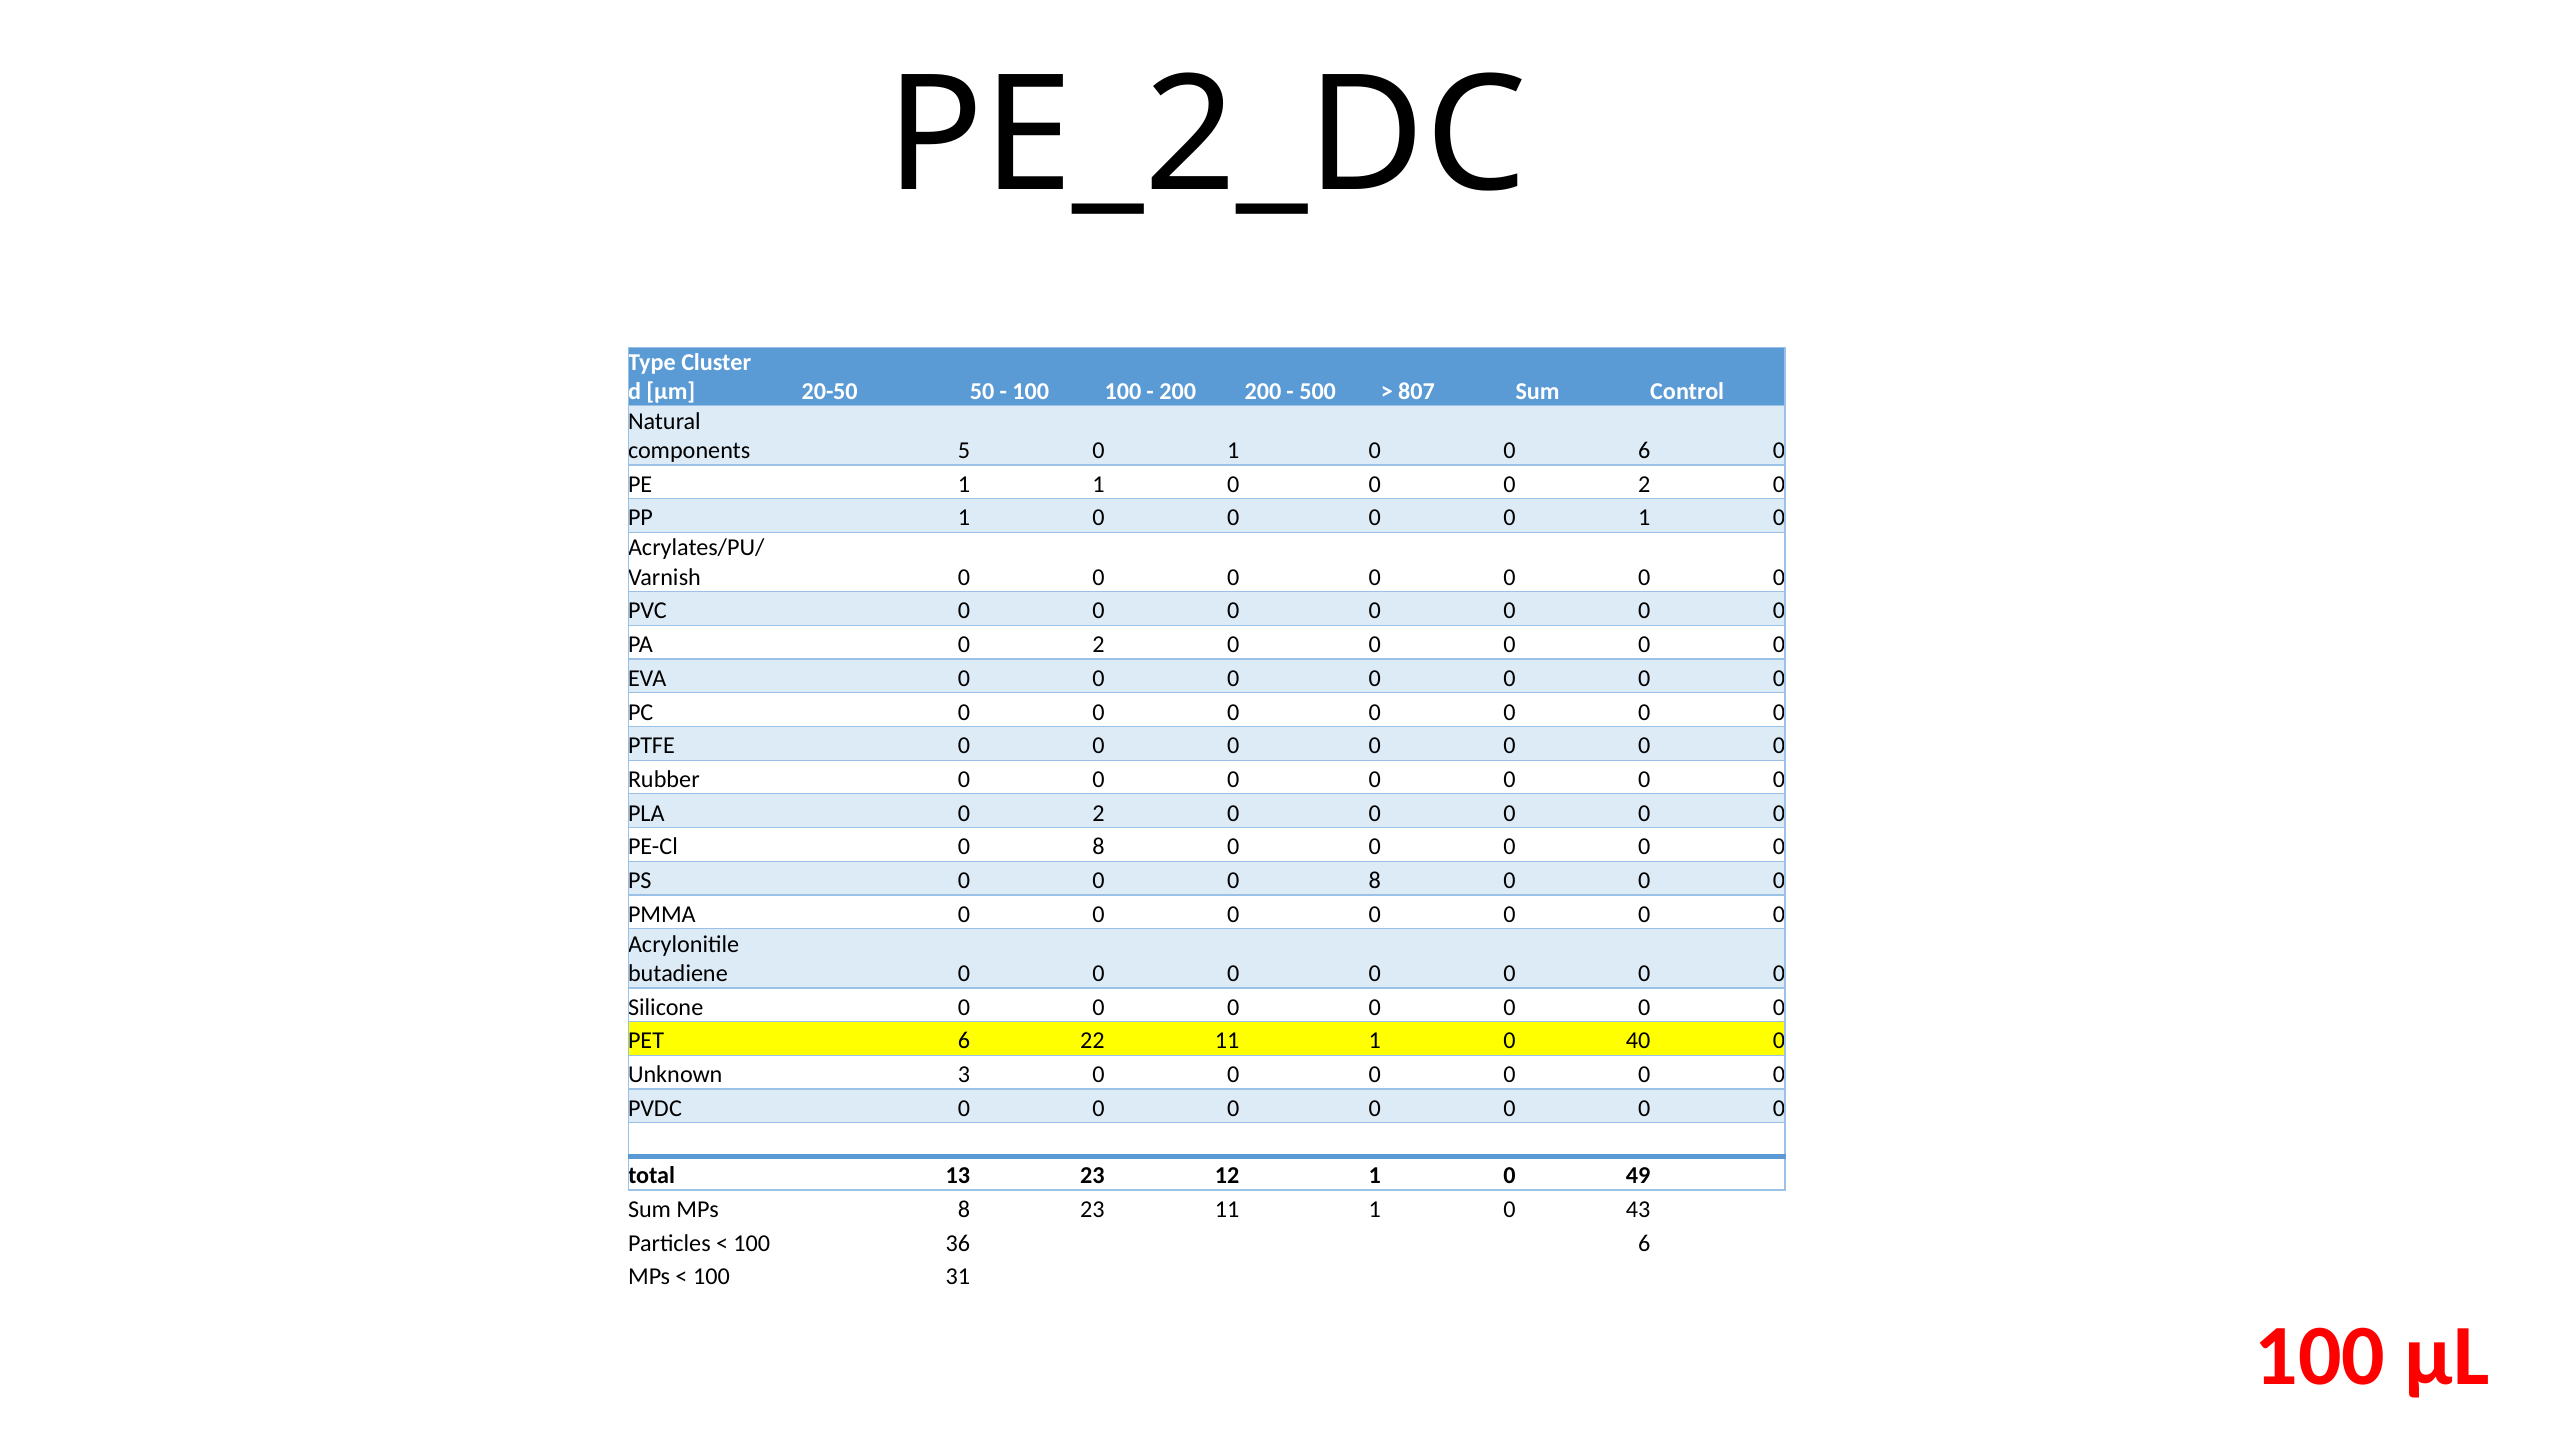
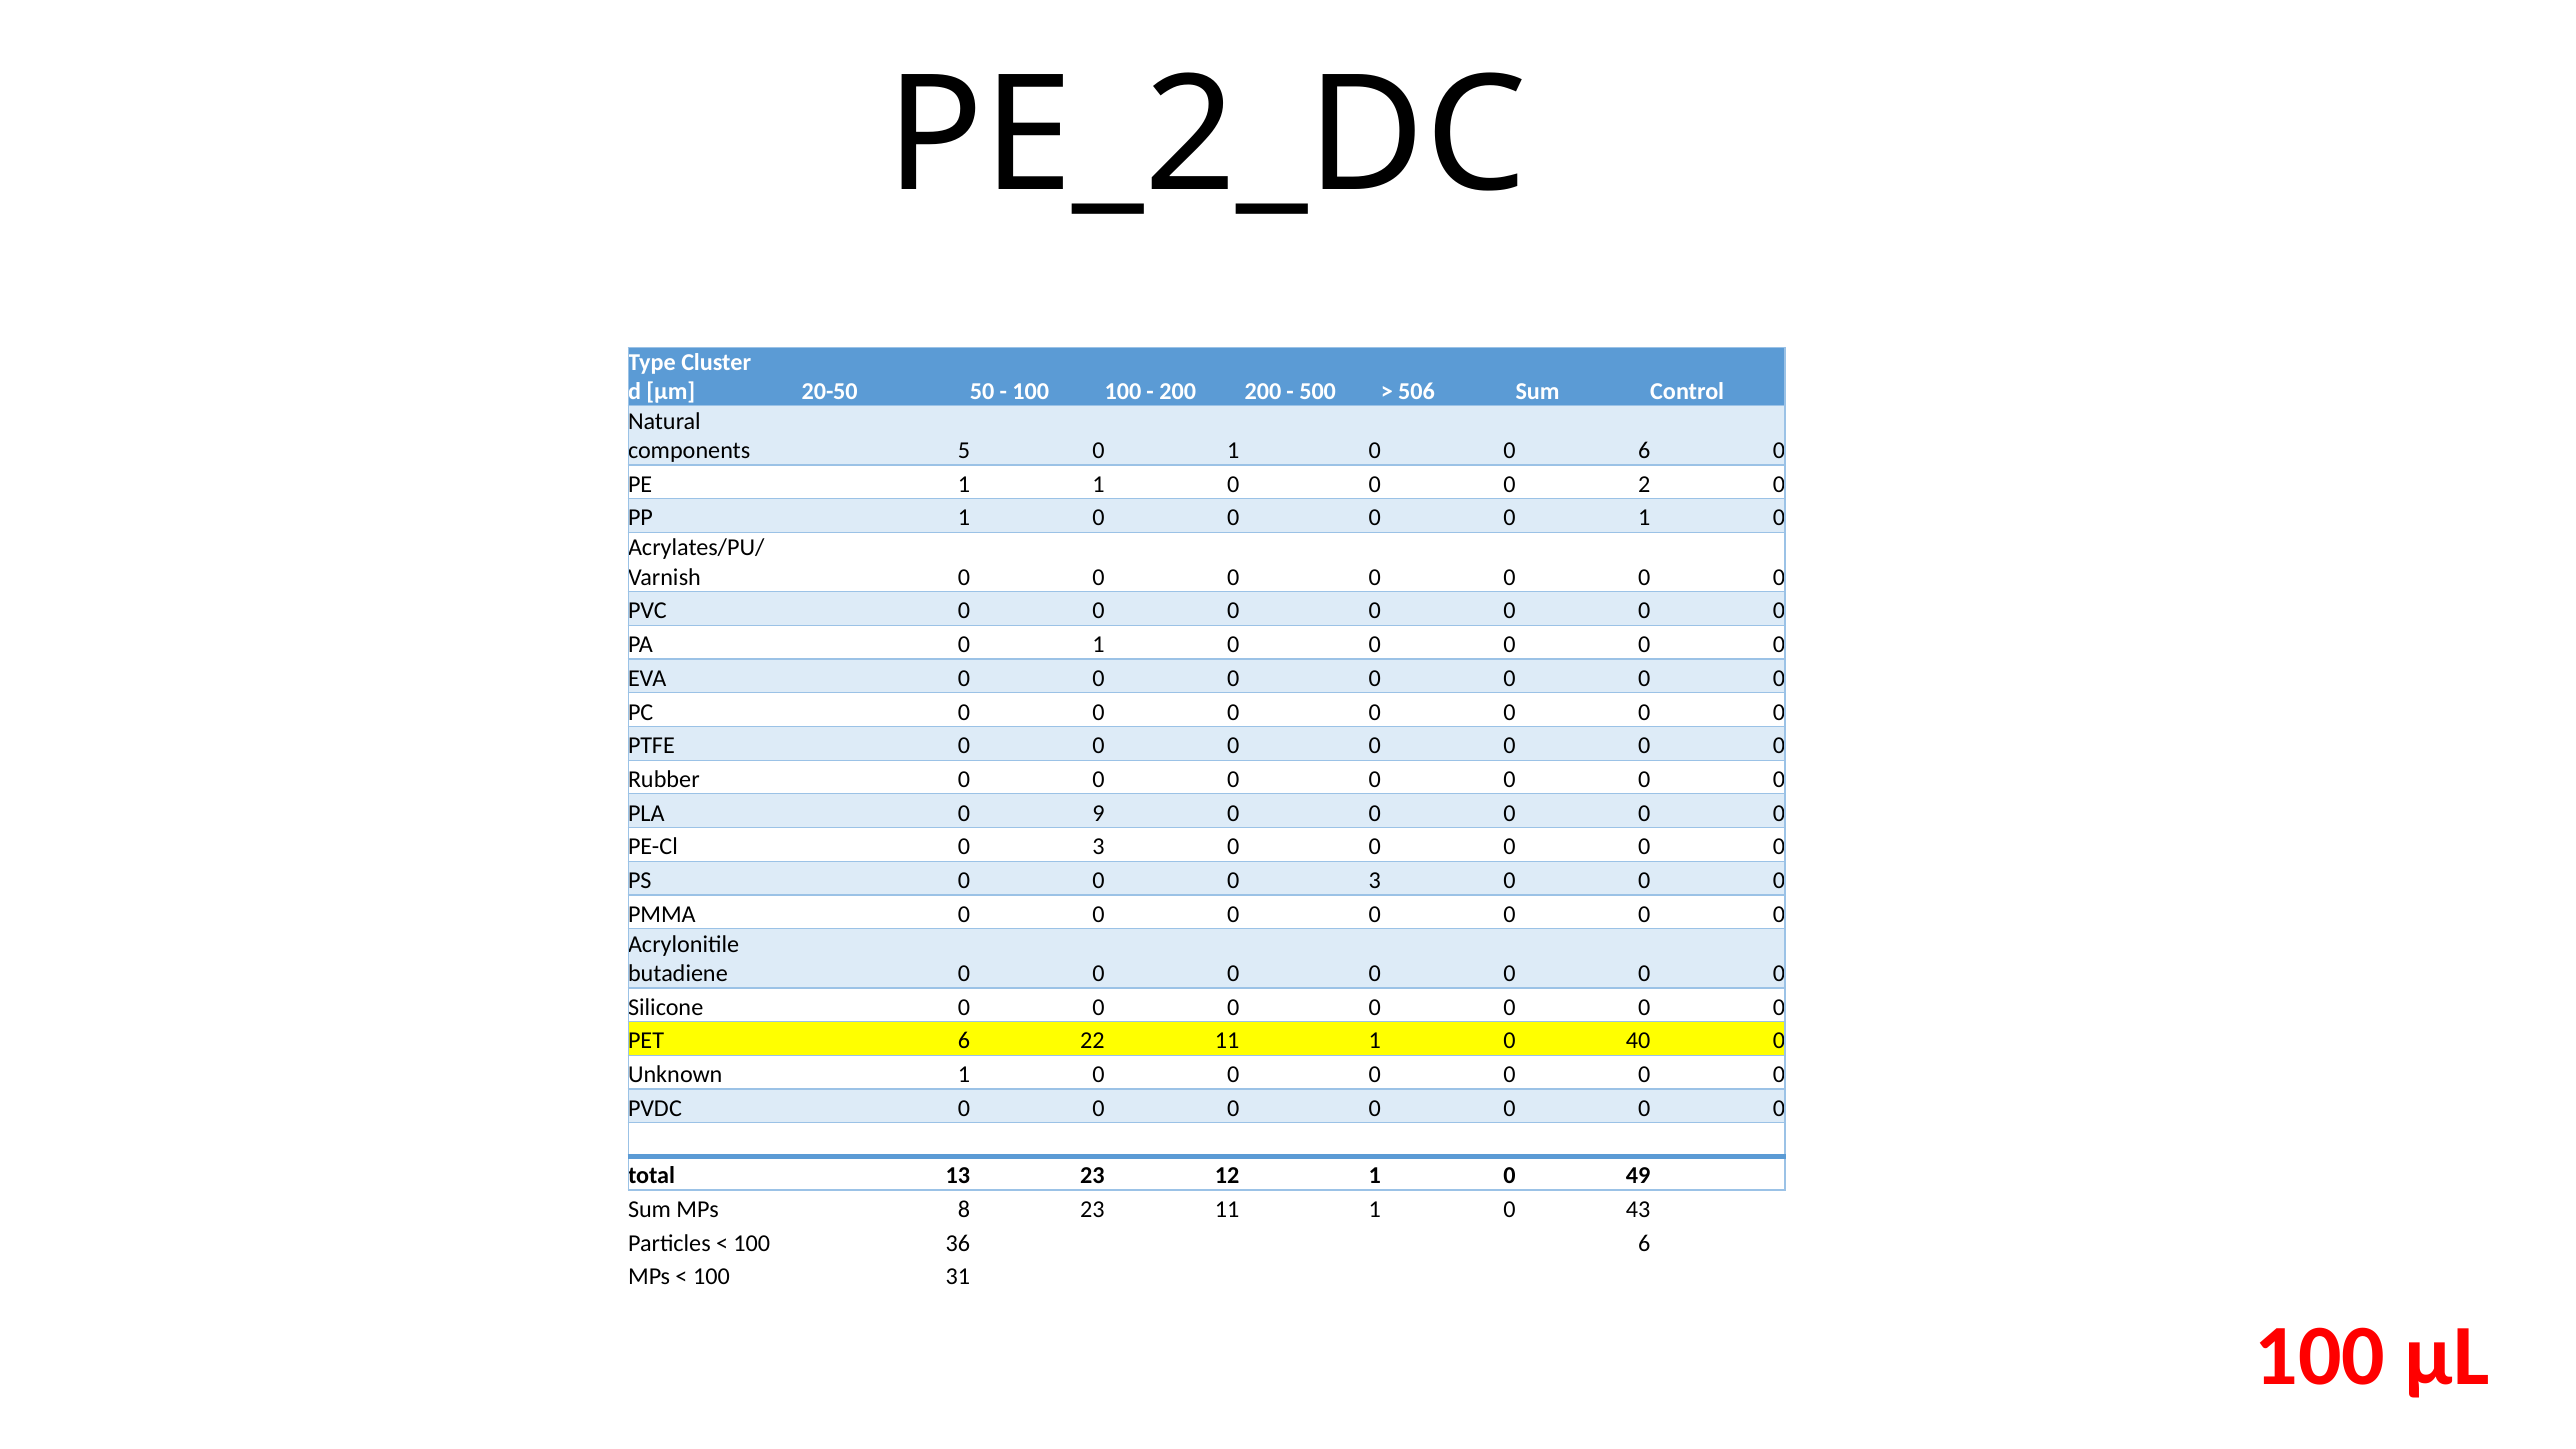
807: 807 -> 506 (1417, 391)
PA 0 2: 2 -> 1 (1099, 645)
PLA 0 2: 2 -> 9 (1099, 813)
PE-Cl 0 8: 8 -> 3 (1099, 847)
0 0 8: 8 -> 3 (1375, 881)
Unknown 3: 3 -> 1 (964, 1075)
